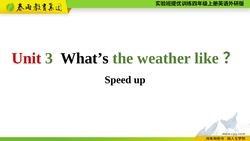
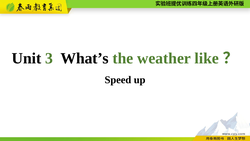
Unit colour: red -> black (26, 58)
